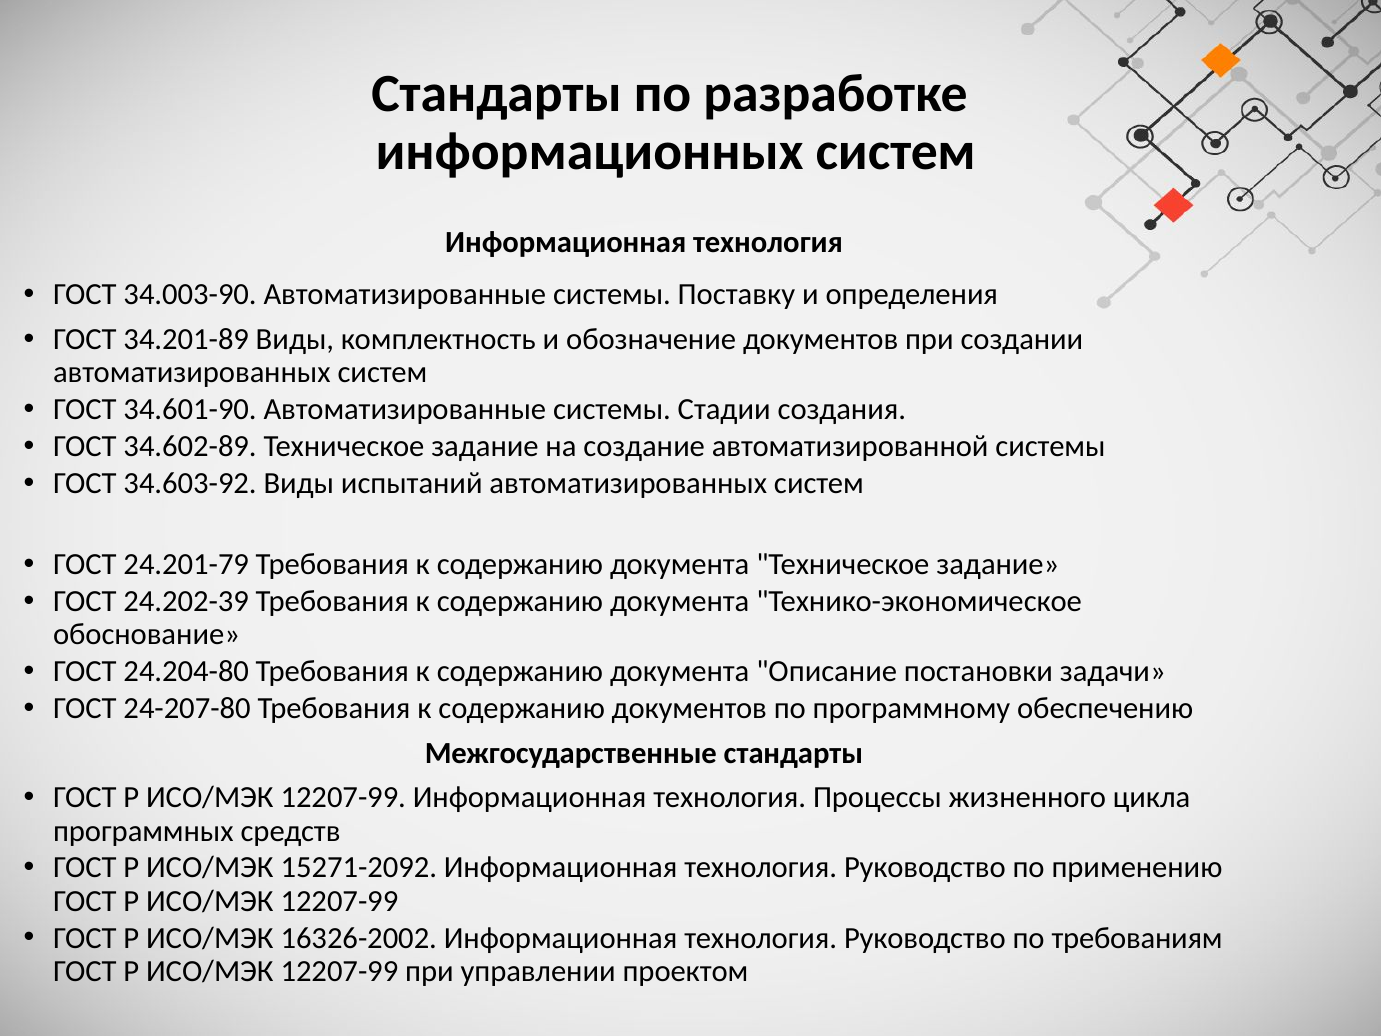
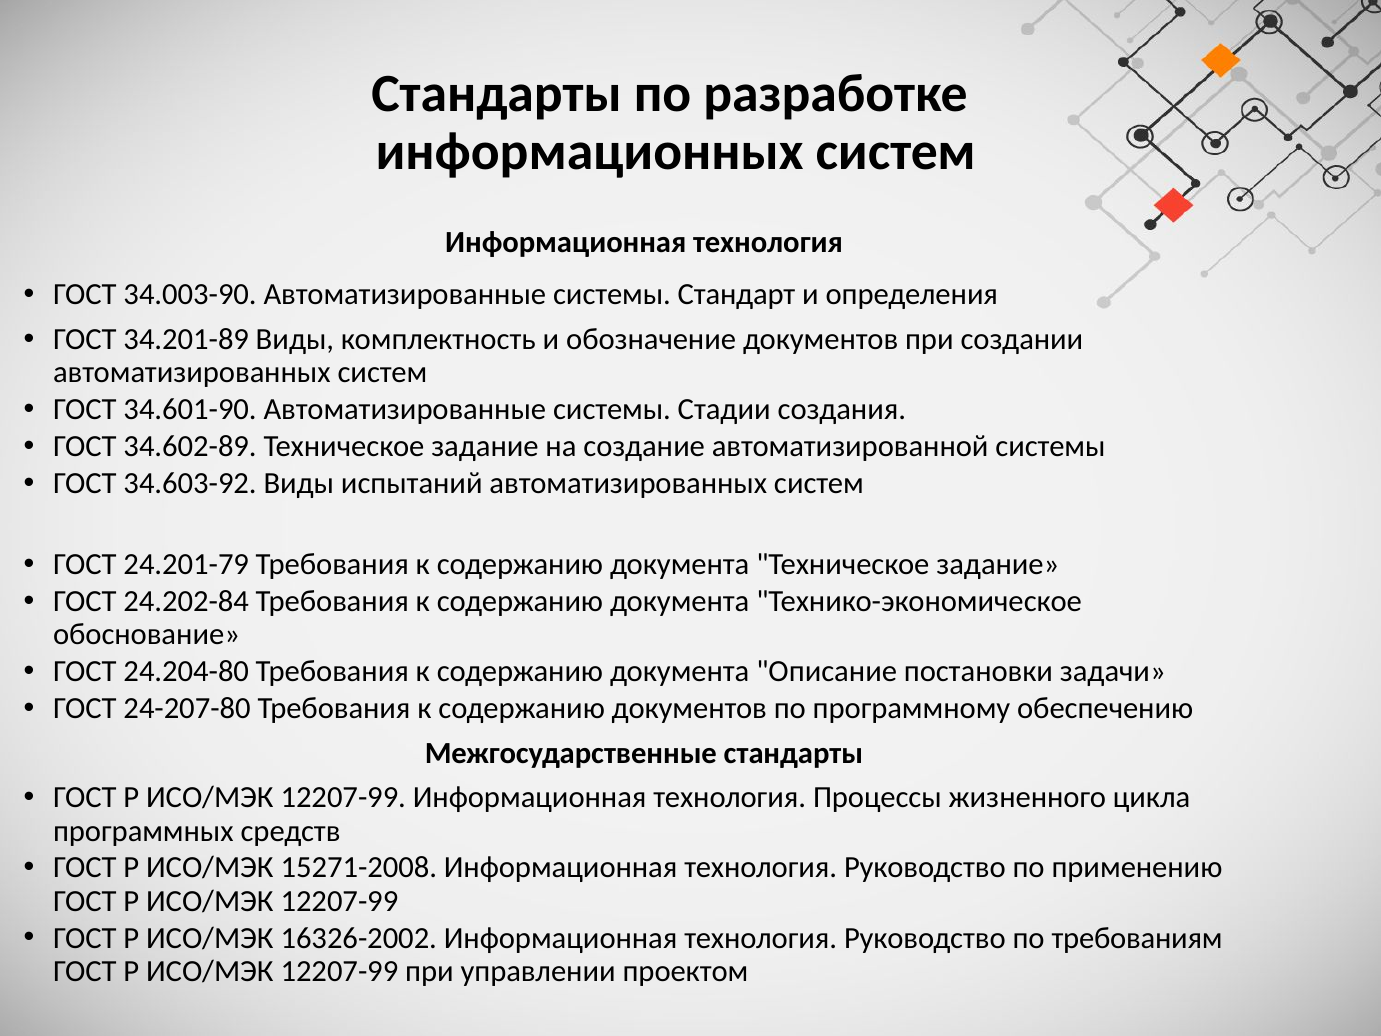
Поставку: Поставку -> Стандарт (737, 295)
24.202-39: 24.202-39 -> 24.202-84 (186, 601)
15271-2092: 15271-2092 -> 15271-2008 (359, 868)
